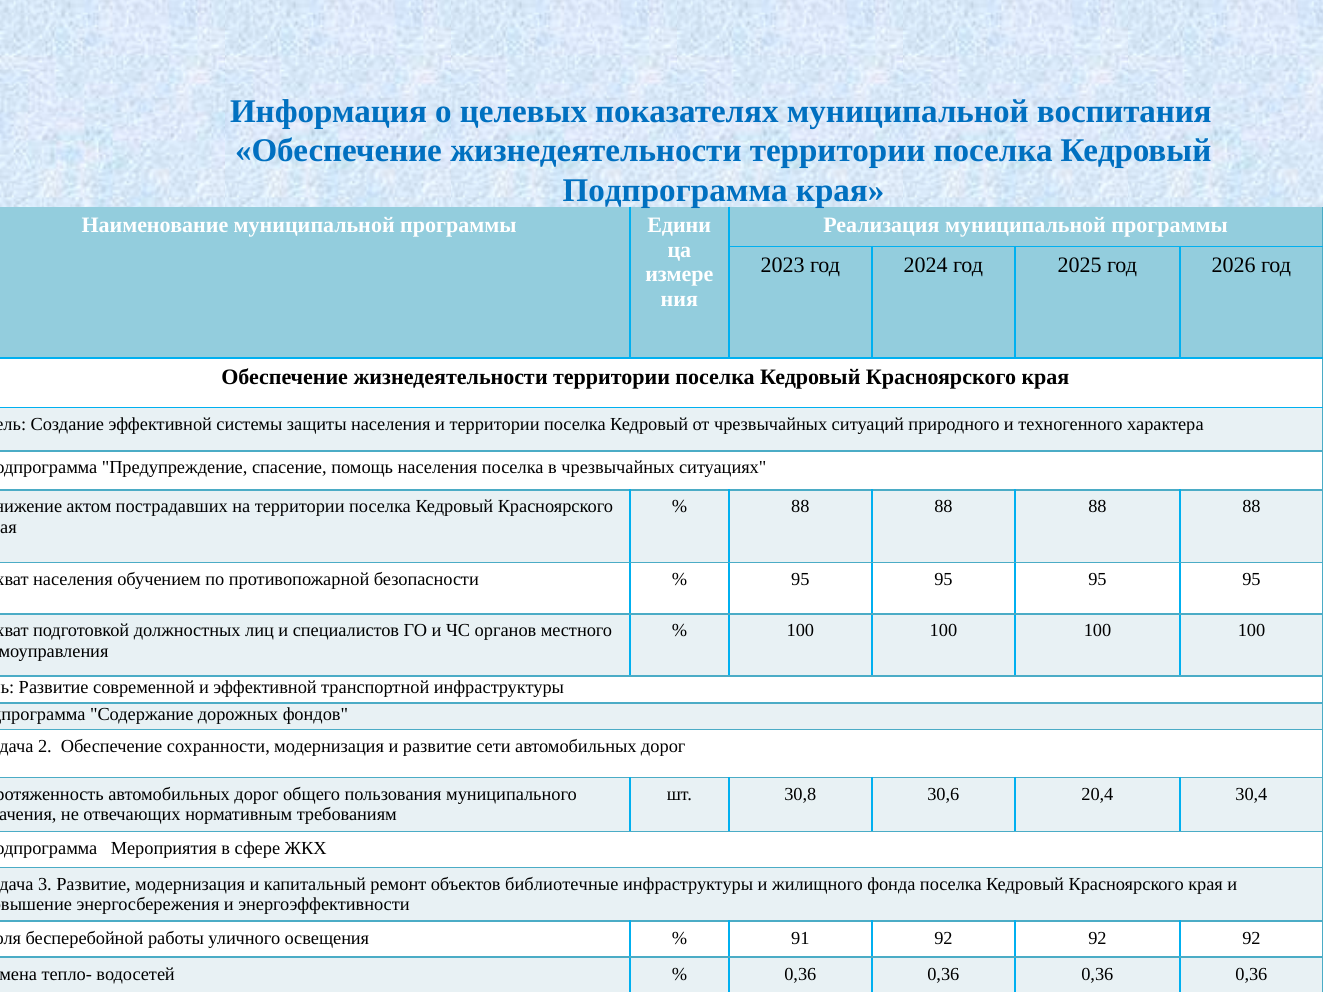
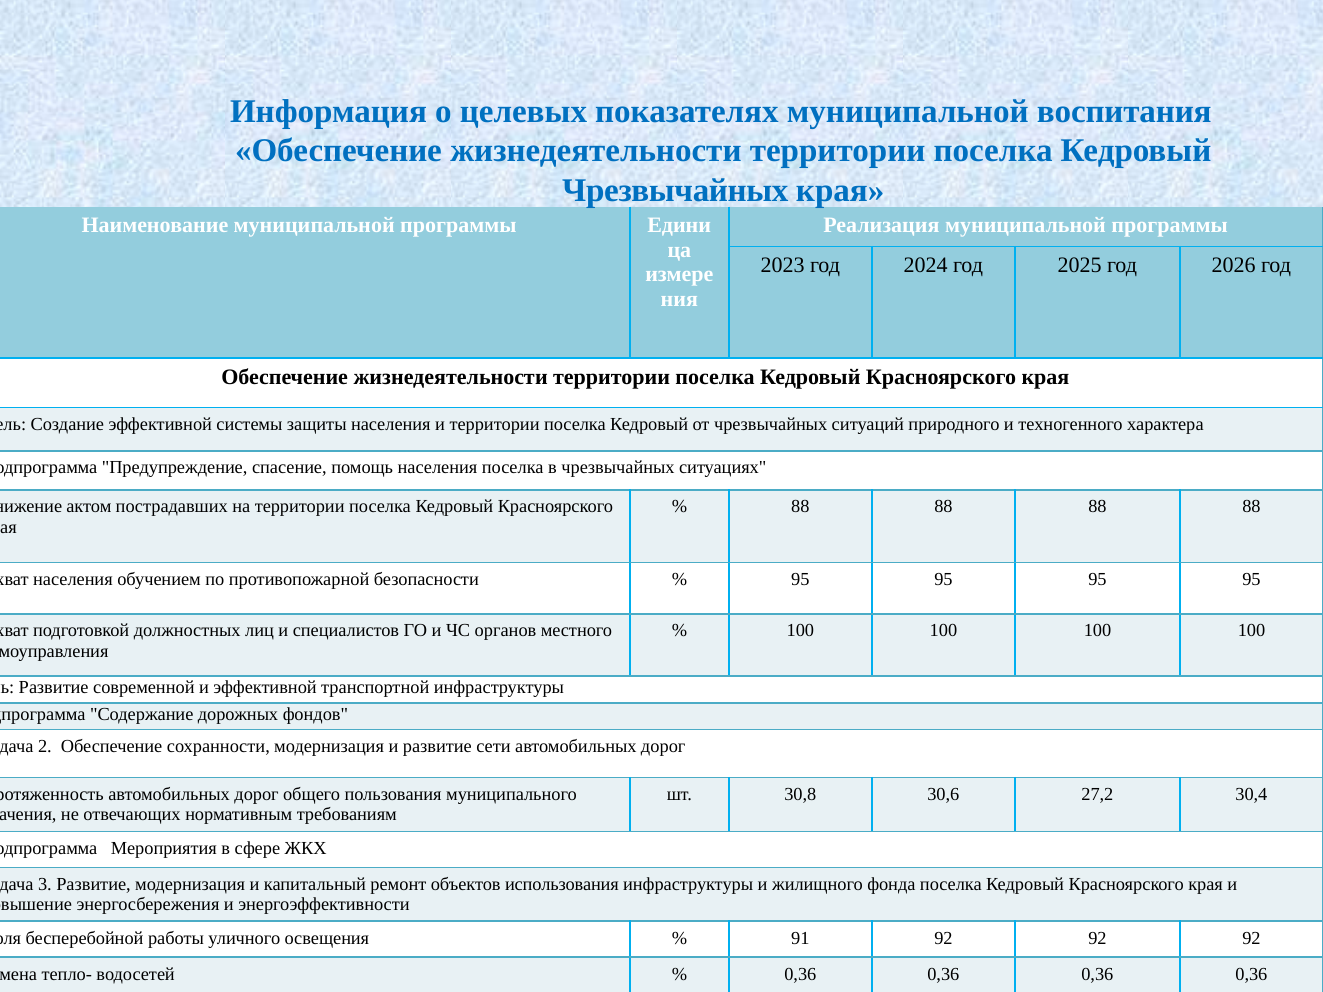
Подпрограмма: Подпрограмма -> Чрезвычайных (675, 191)
20,4: 20,4 -> 27,2 (1097, 795)
библиотечные: библиотечные -> использования (562, 884)
